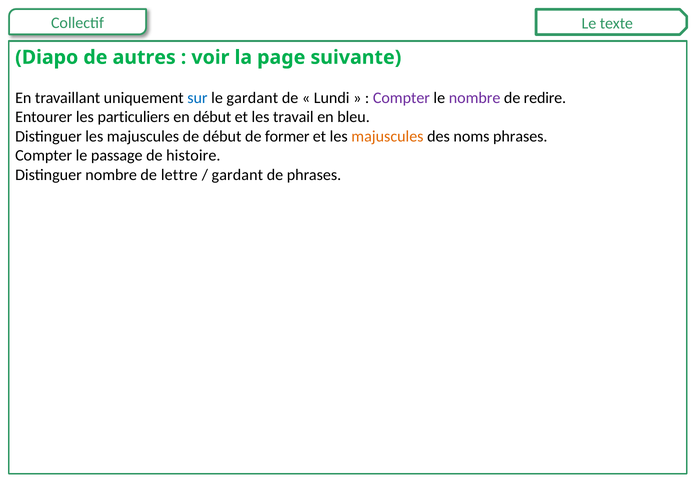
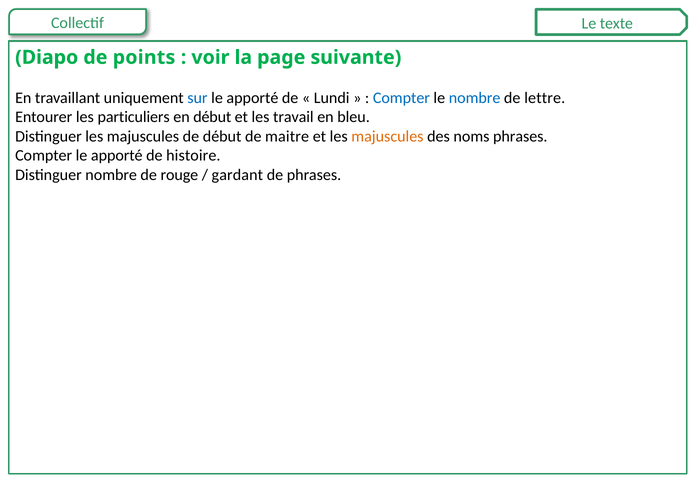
autres: autres -> points (144, 57)
gardant: gardant -> apporté (252, 98)
Compter colour: purple -> blue (401, 98)
nombre colour: purple -> blue (475, 98)
redire: redire -> lettre (545, 98)
former: former -> maitre (287, 136)
Compter le passage: passage -> apporté (117, 156)
lettre: lettre -> rouge (179, 175)
